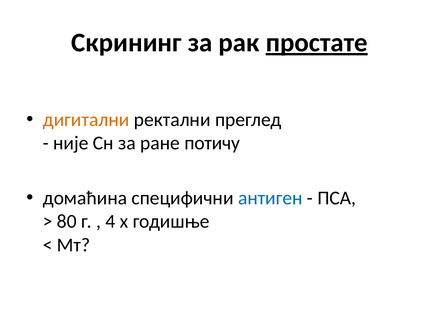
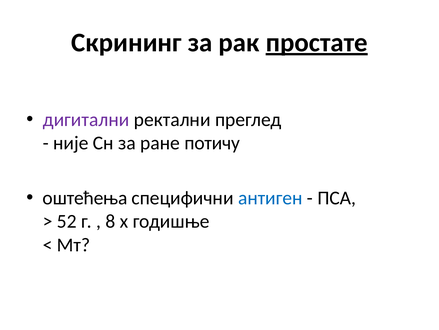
дигитални colour: orange -> purple (86, 119)
домаћина: домаћина -> оштећења (85, 197)
80: 80 -> 52 (67, 221)
4: 4 -> 8 (110, 221)
